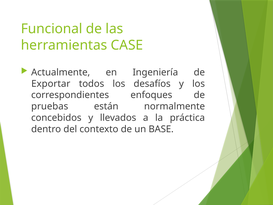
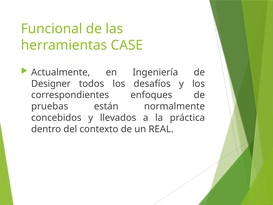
Exportar: Exportar -> Designer (51, 84)
BASE: BASE -> REAL (161, 129)
